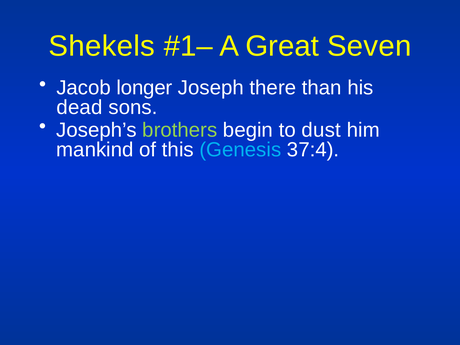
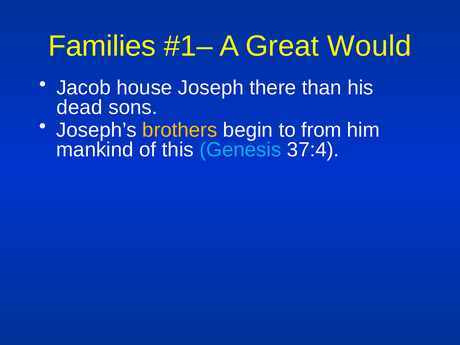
Shekels: Shekels -> Families (102, 46)
Seven: Seven -> Would (369, 46)
longer: longer -> house (144, 88)
brothers colour: light green -> yellow (180, 130)
dust: dust -> from (321, 130)
